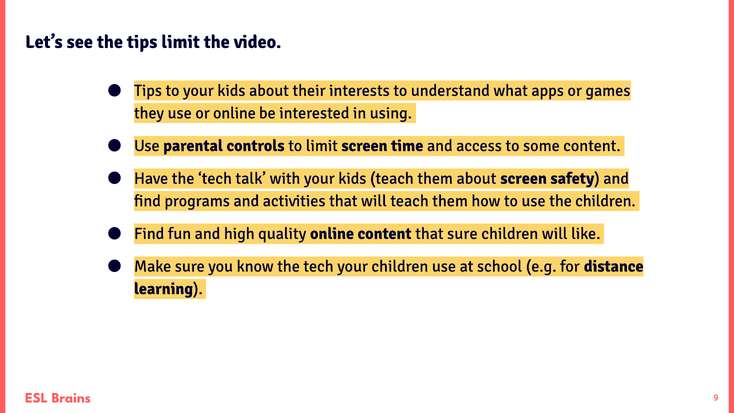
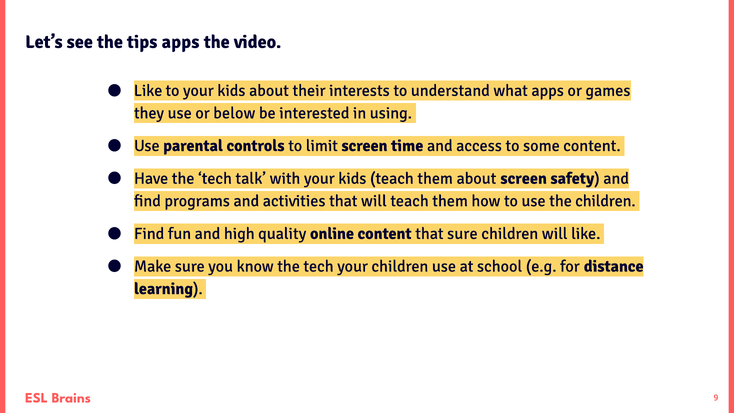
tips limit: limit -> apps (181, 42)
Tips: Tips -> Like (148, 90)
or online: online -> below (234, 113)
